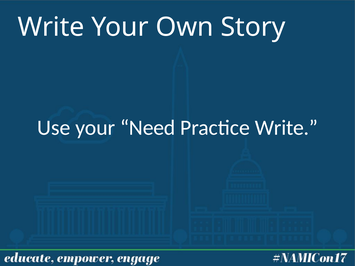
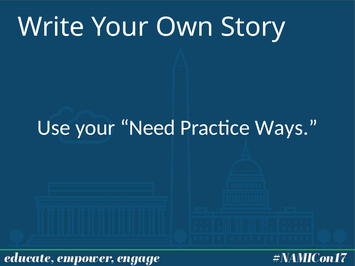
Practice Write: Write -> Ways (286, 128)
